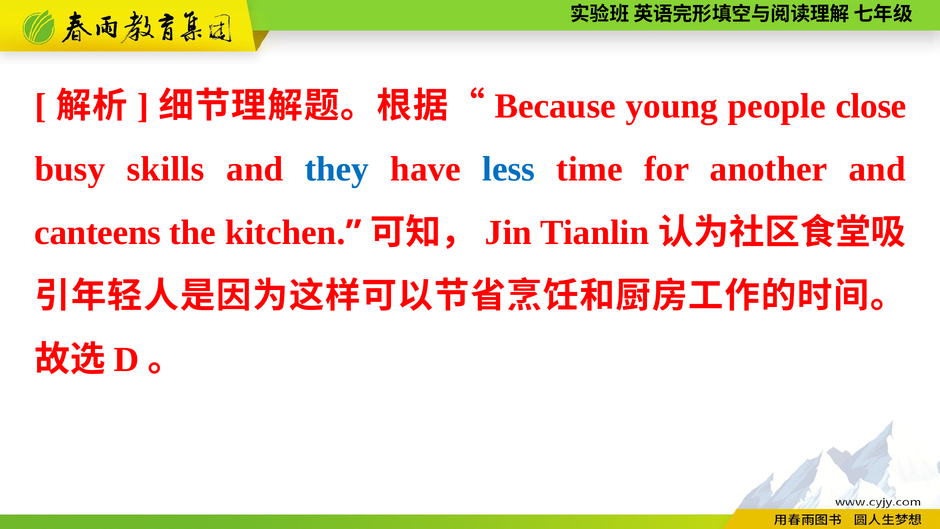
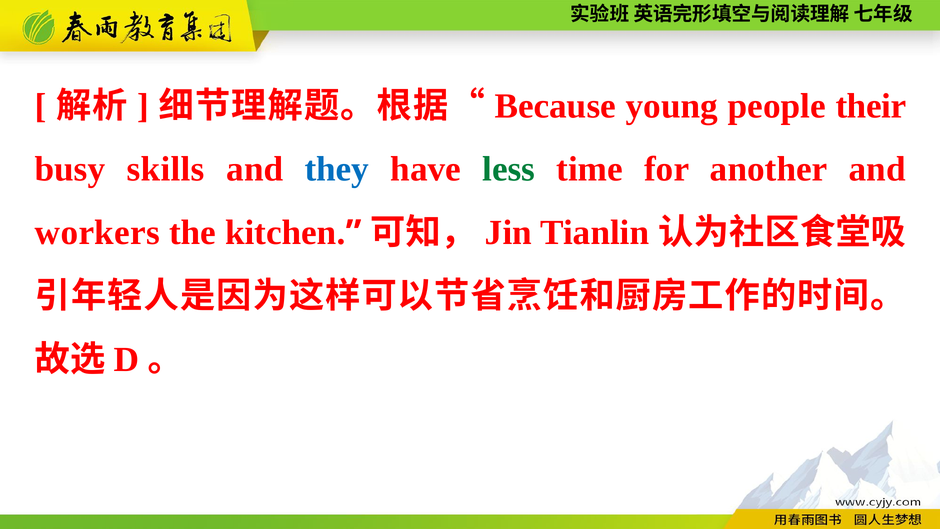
close: close -> their (871, 106)
less colour: blue -> green (509, 169)
canteens: canteens -> workers (97, 233)
